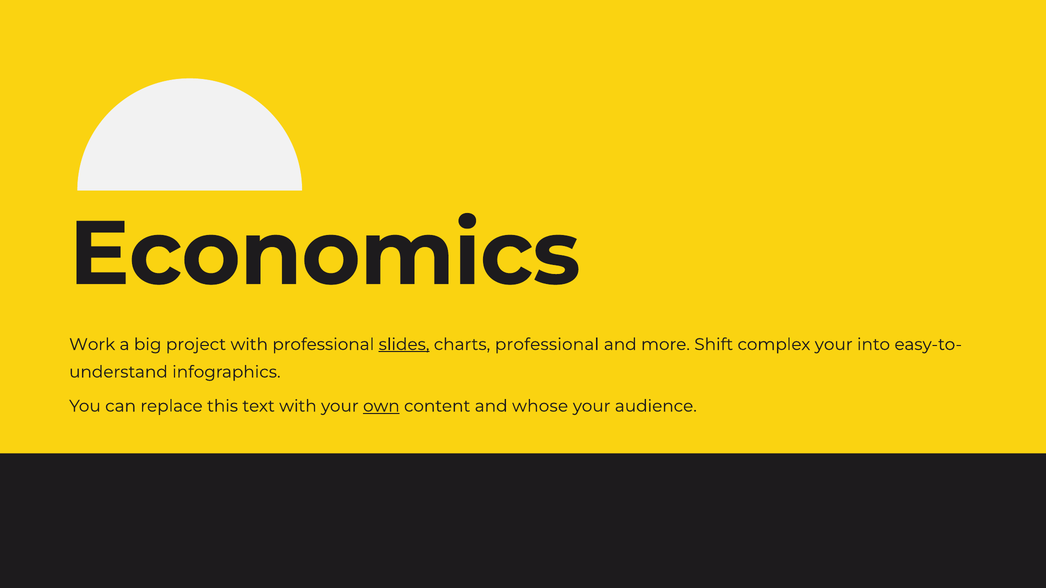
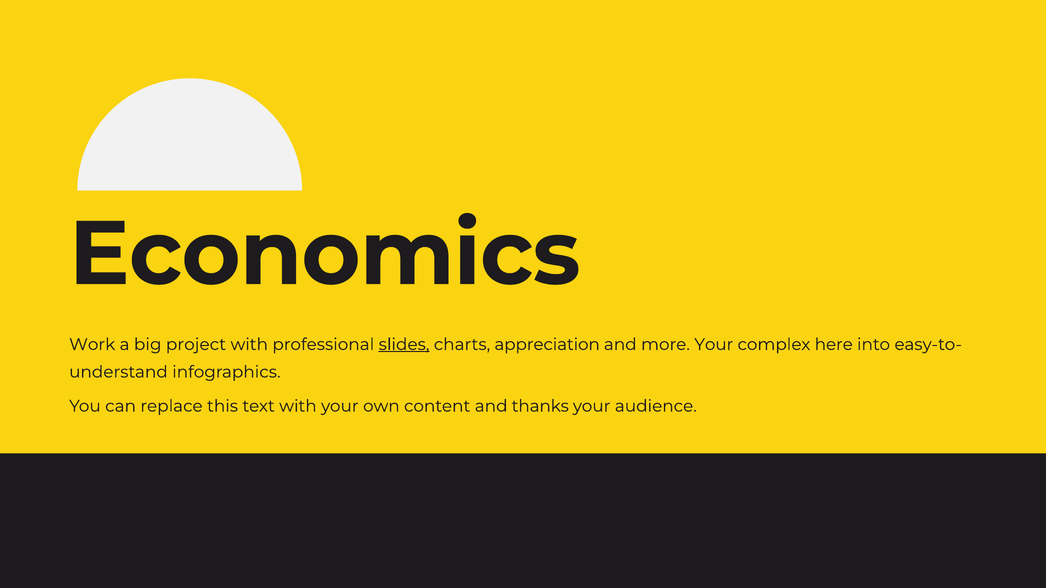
charts professional: professional -> appreciation (547, 345)
more Shift: Shift -> Your (714, 345)
complex your: your -> here (834, 345)
own underline: present -> none (381, 406)
whose: whose -> thanks (540, 406)
